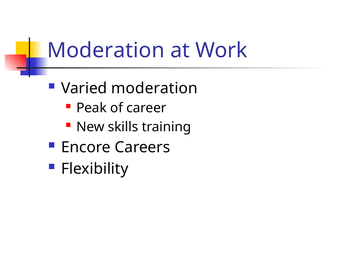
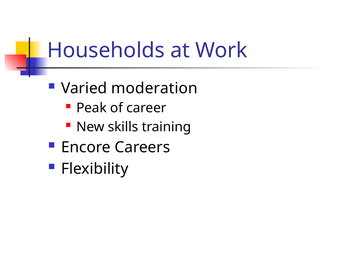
Moderation: Moderation -> Households (106, 50)
